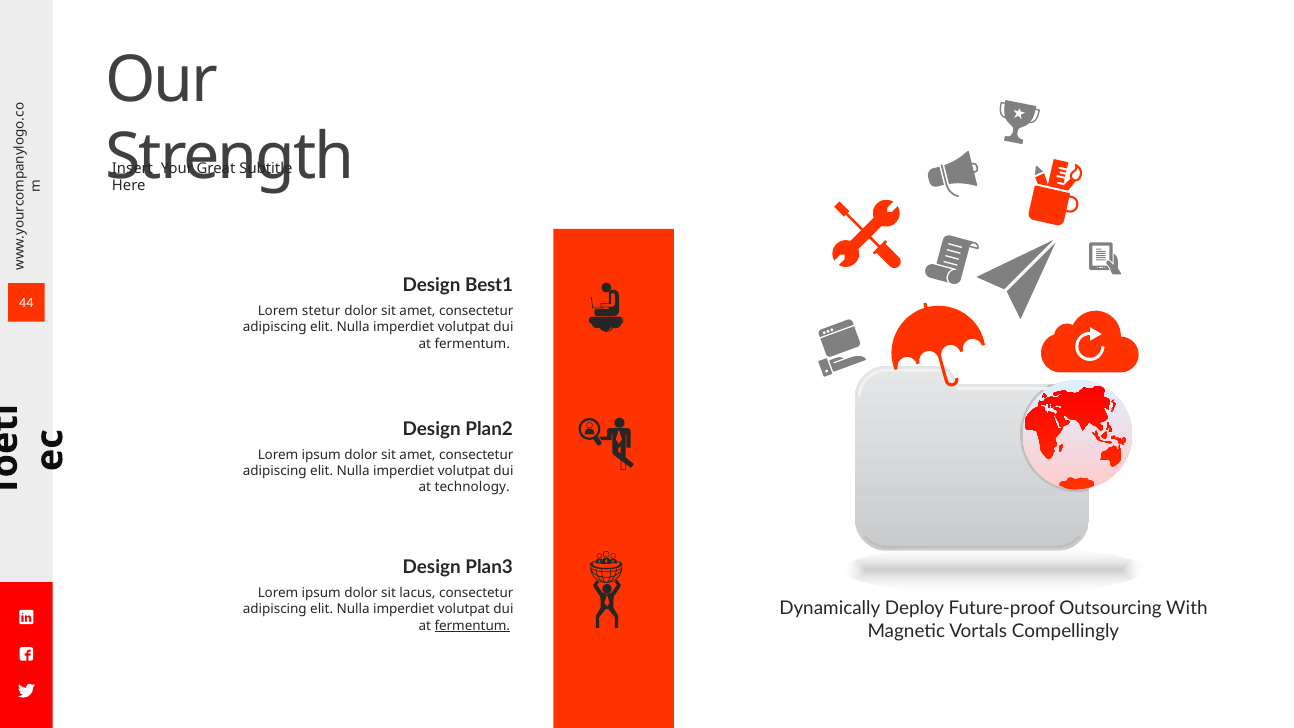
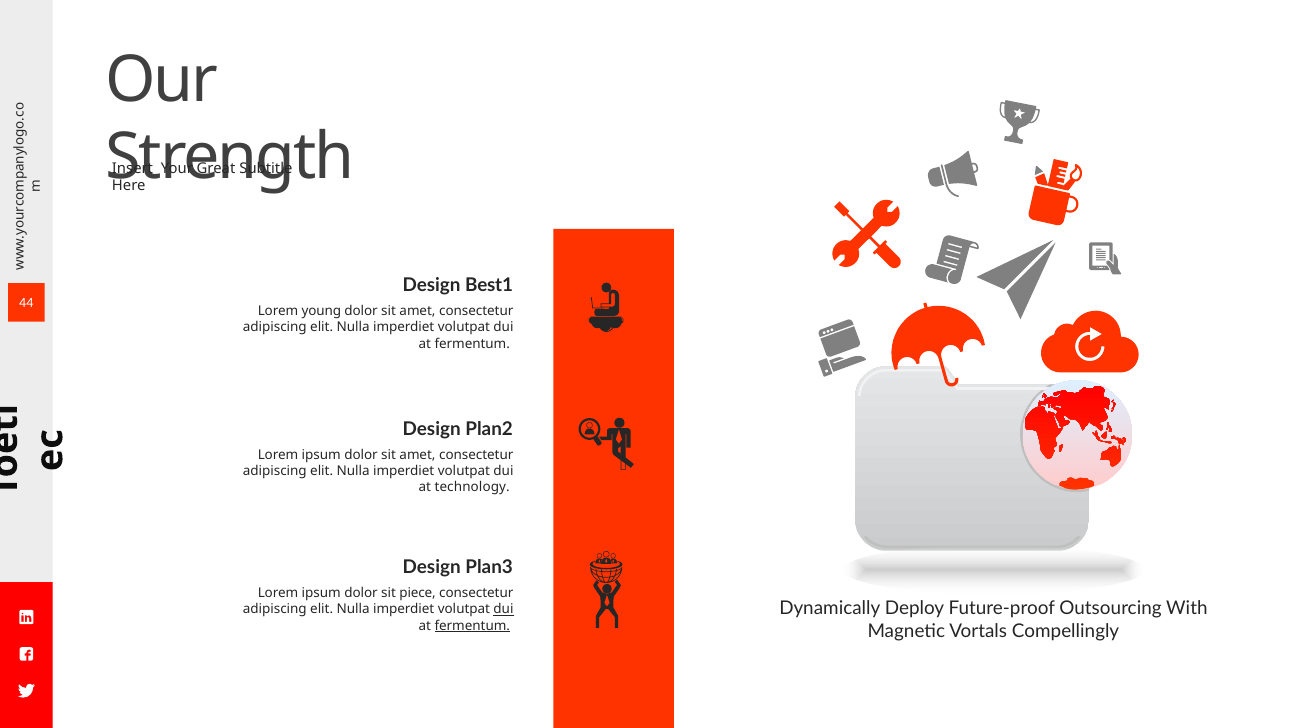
stetur: stetur -> young (321, 311)
lacus: lacus -> piece (418, 593)
dui underline: none -> present (504, 609)
